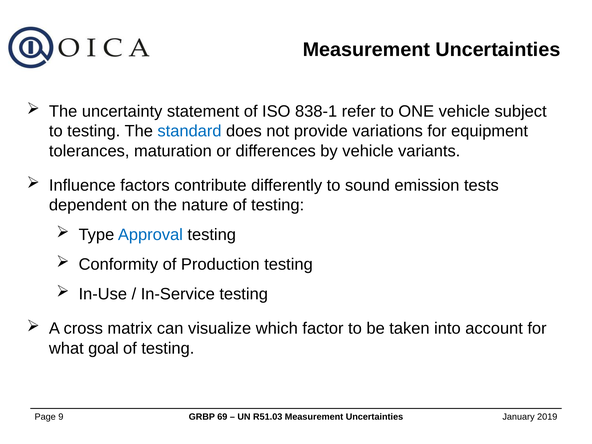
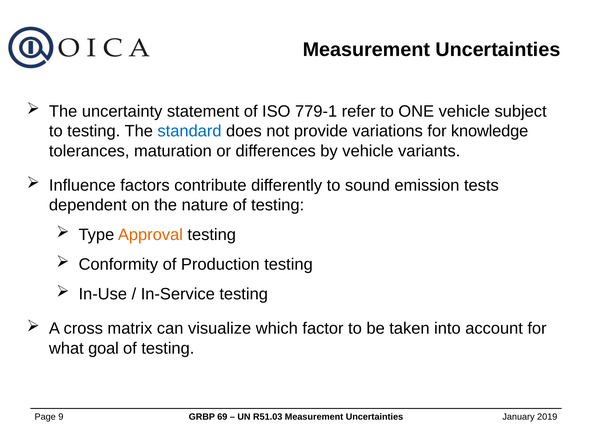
838-1: 838-1 -> 779-1 (316, 111)
equipment: equipment -> knowledge (490, 131)
Approval colour: blue -> orange (150, 235)
